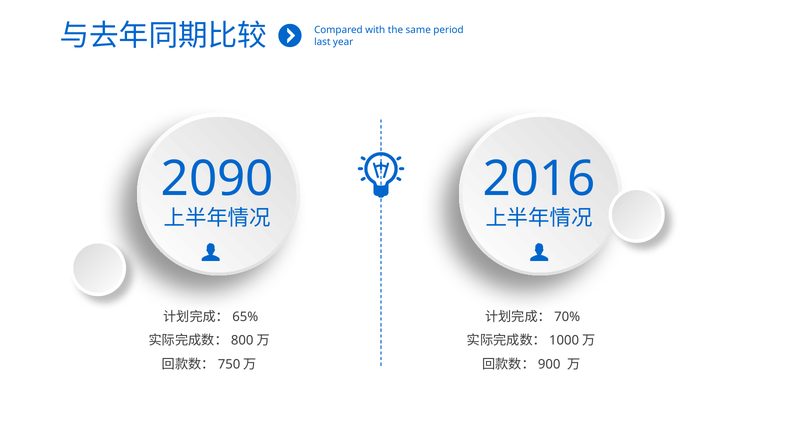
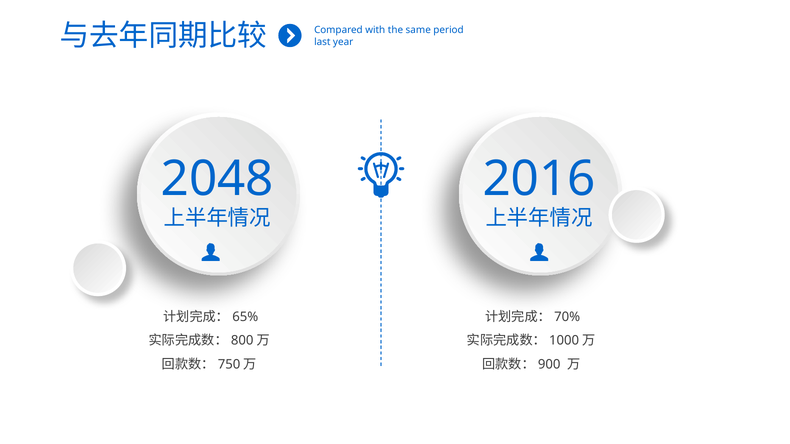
2090: 2090 -> 2048 (217, 179)
